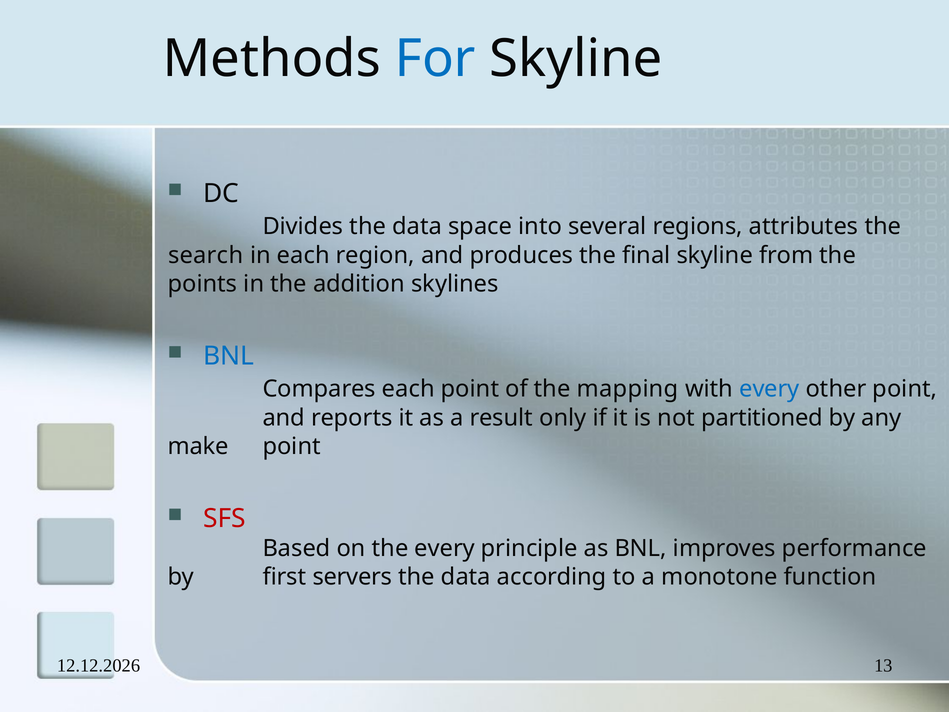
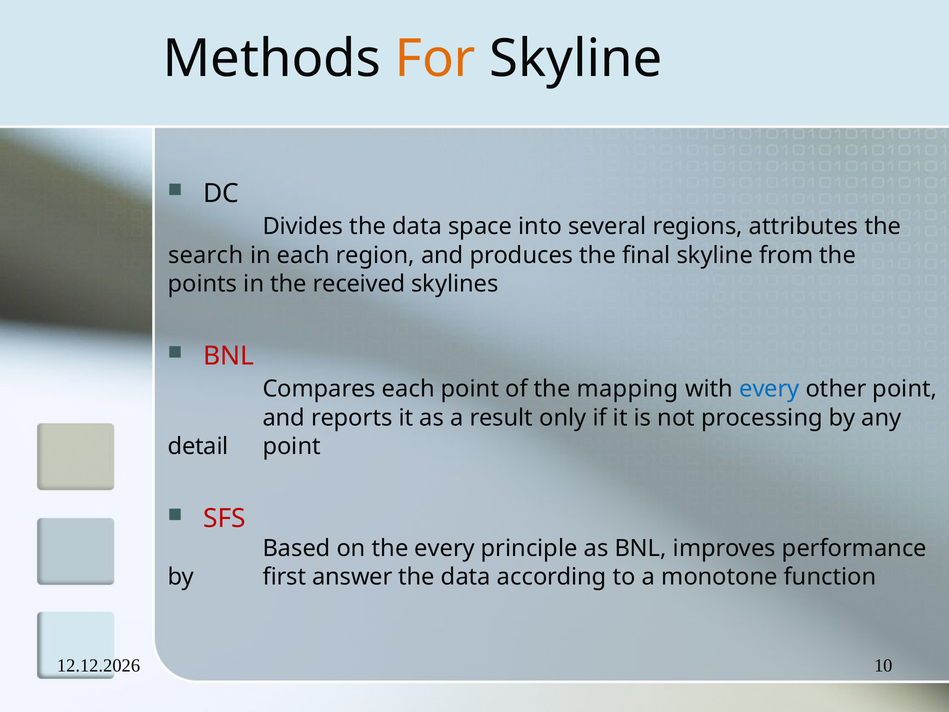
For colour: blue -> orange (435, 59)
addition: addition -> received (359, 284)
BNL colour: blue -> red (229, 356)
partitioned: partitioned -> processing (762, 418)
make: make -> detail (198, 446)
servers: servers -> answer (352, 577)
13: 13 -> 10 (883, 665)
